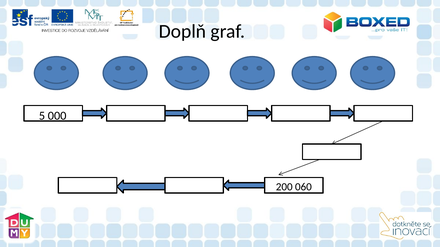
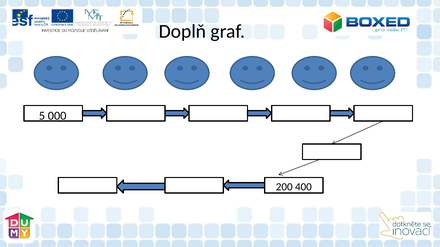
060: 060 -> 400 (303, 187)
